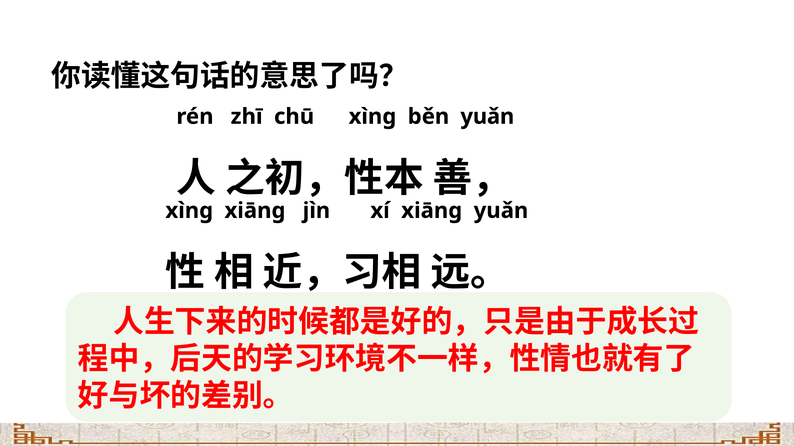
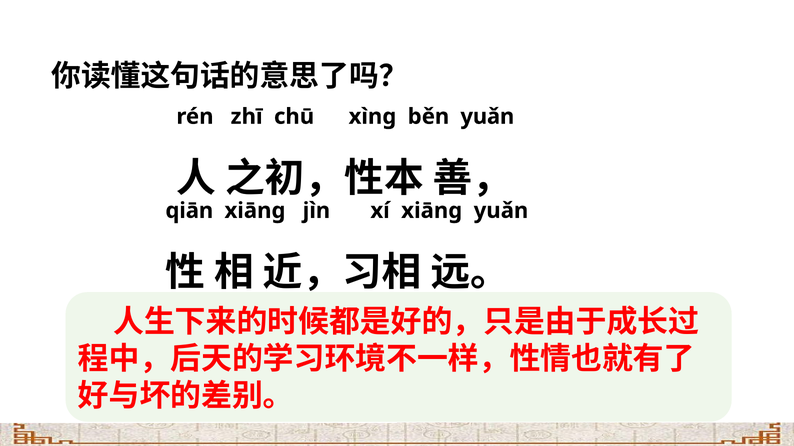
xìng: xìng -> qiān (189, 211)
